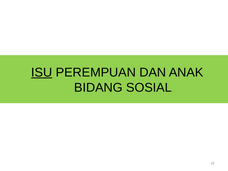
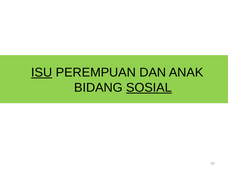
SOSIAL underline: none -> present (149, 88)
